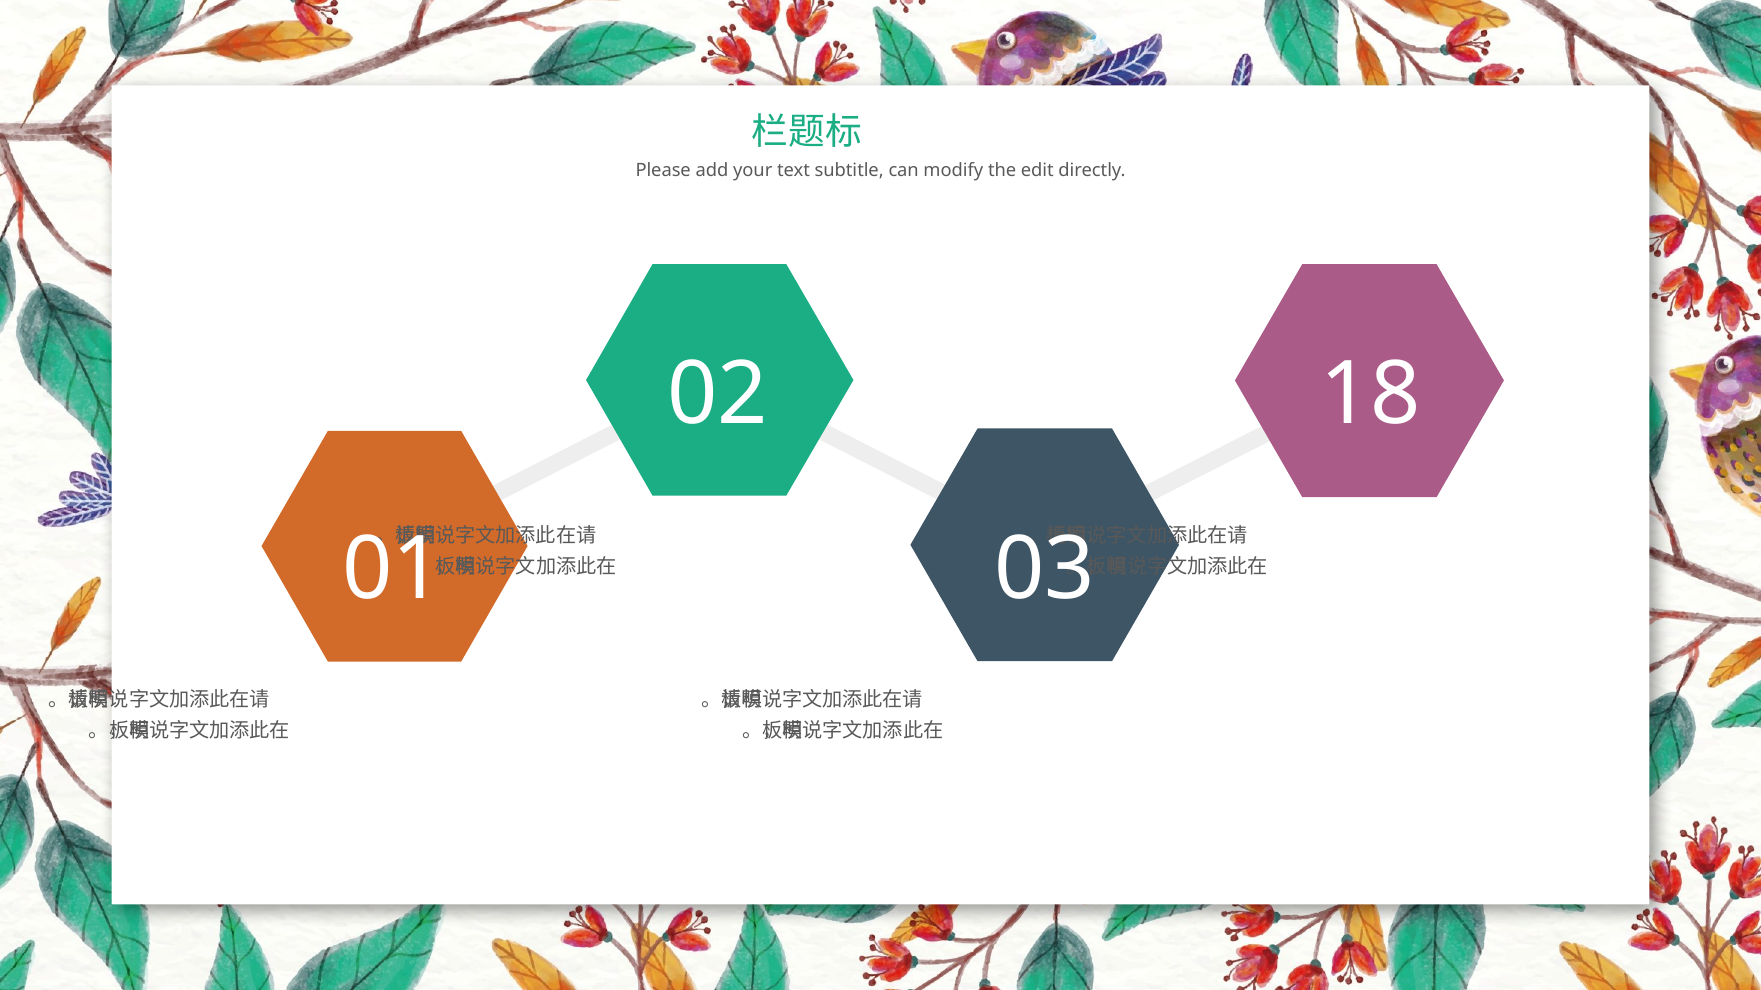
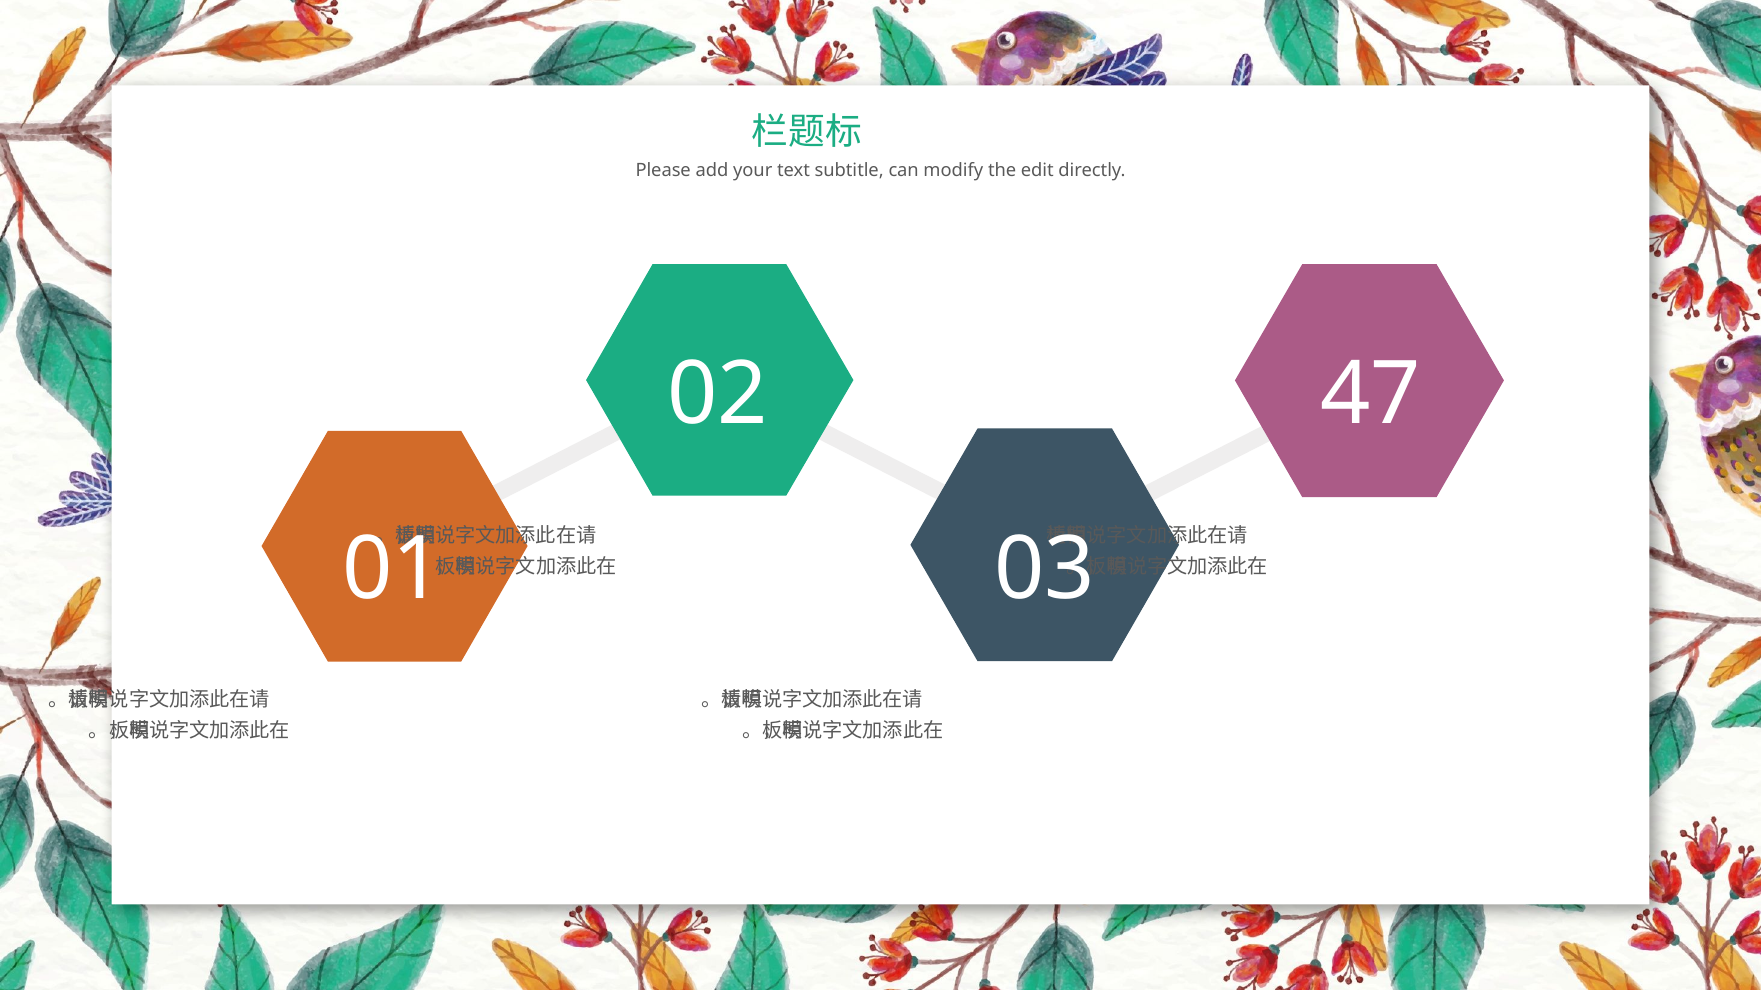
18: 18 -> 47 (1370, 395)
